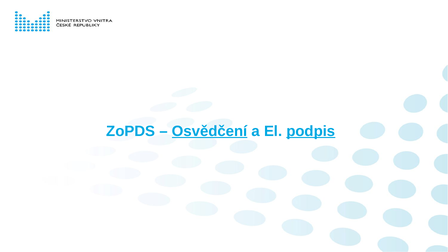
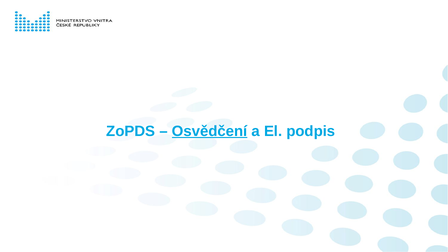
podpis underline: present -> none (311, 131)
